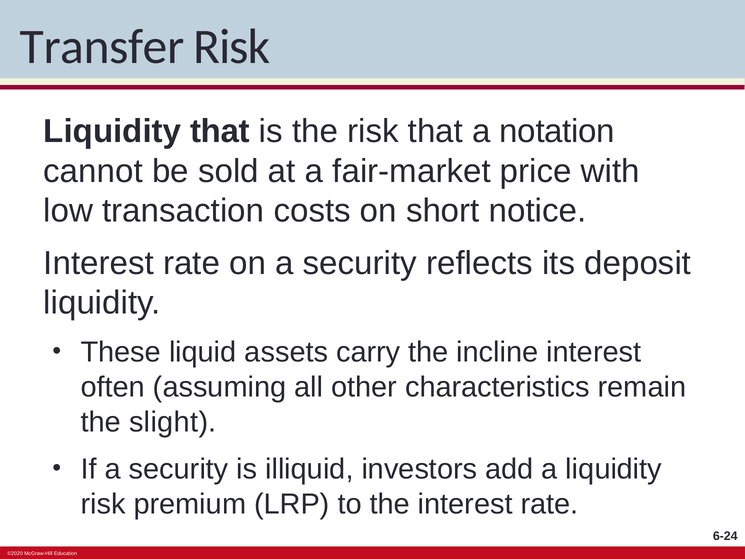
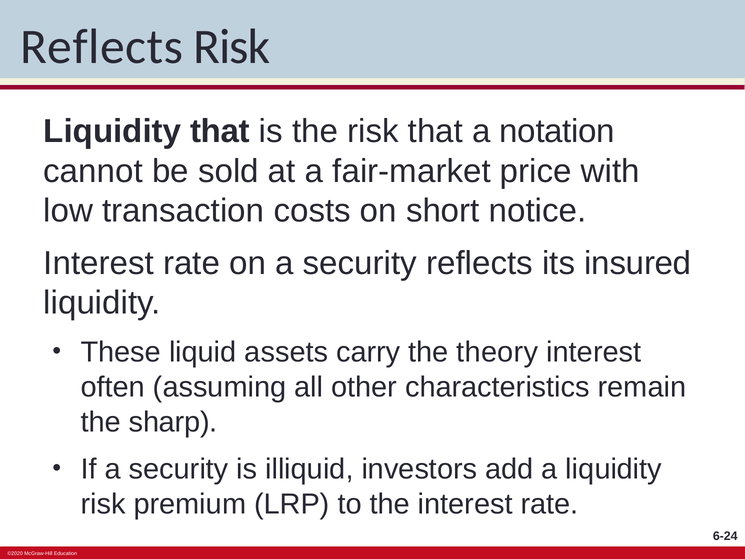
Transfer: Transfer -> Reflects (102, 47)
deposit: deposit -> insured (638, 263)
incline: incline -> theory (497, 352)
slight: slight -> sharp (173, 422)
